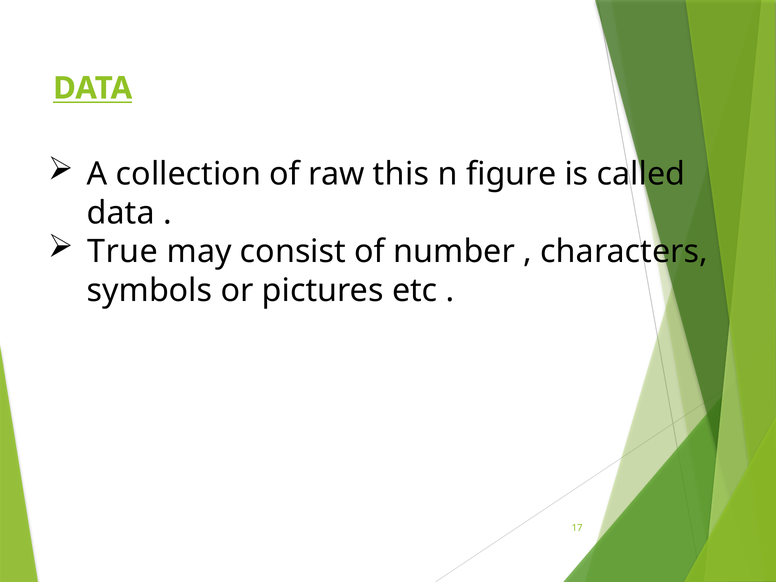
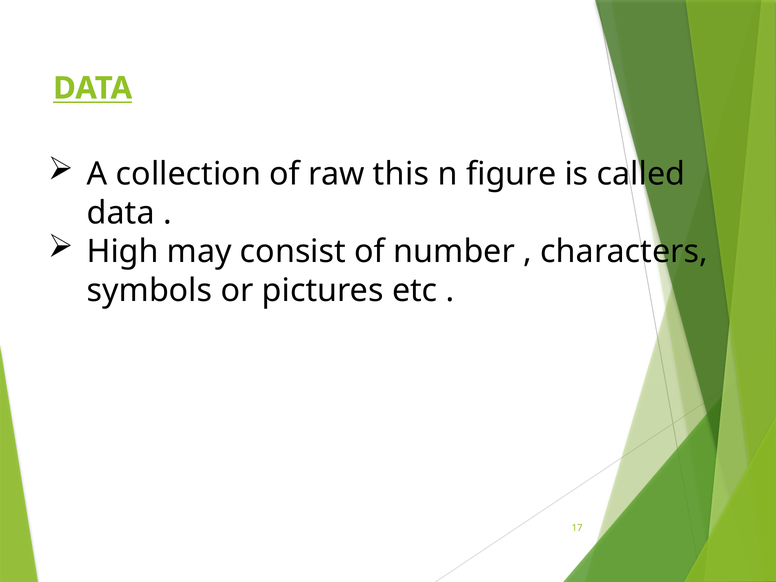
True: True -> High (123, 252)
